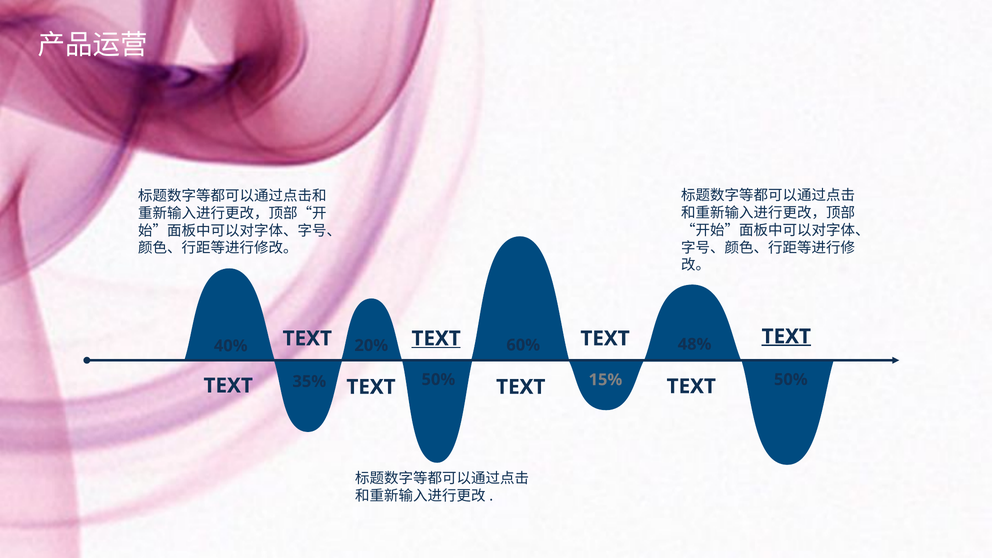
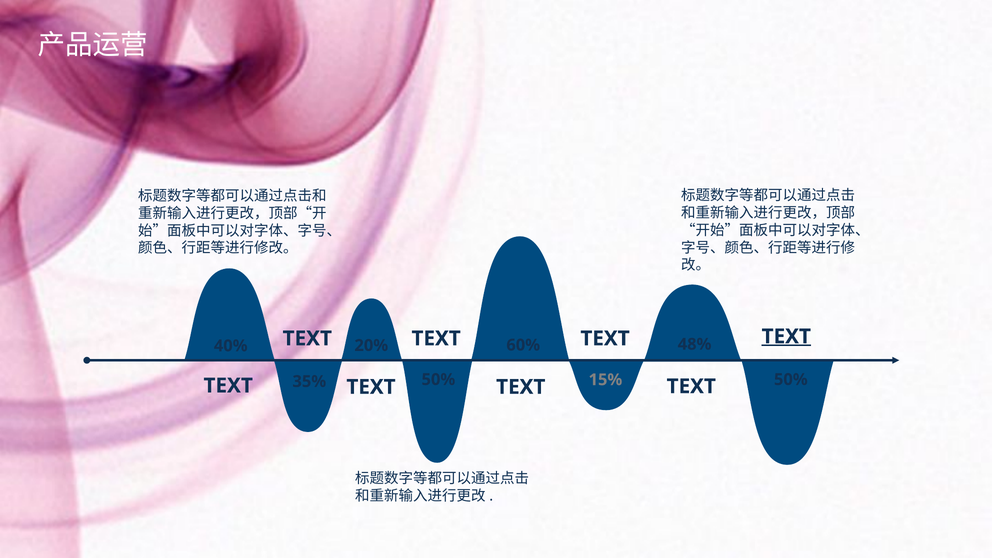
TEXT underline: present -> none (436, 339)
